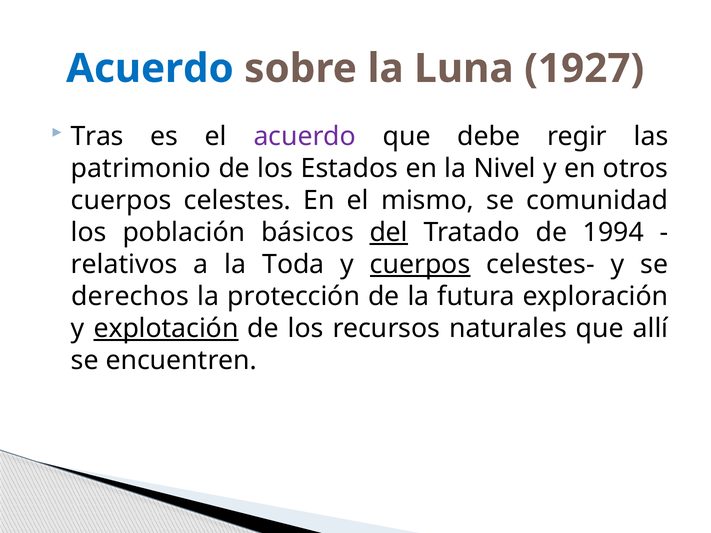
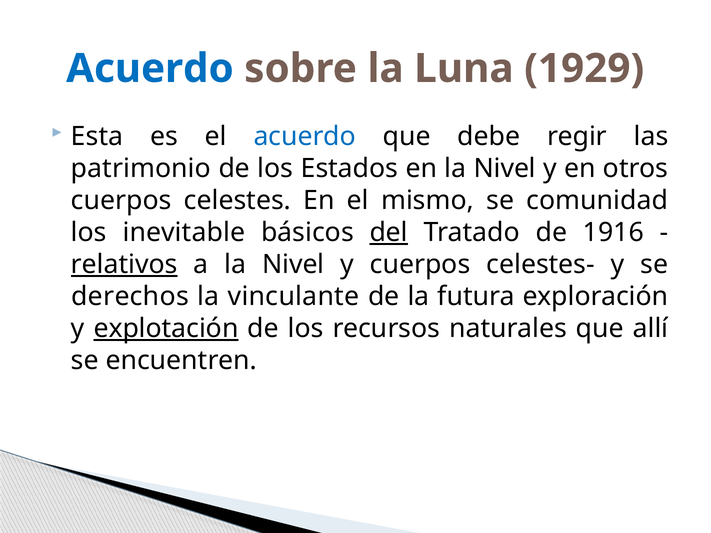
1927: 1927 -> 1929 (584, 69)
Tras: Tras -> Esta (97, 137)
acuerdo colour: purple -> blue (305, 137)
población: población -> inevitable (184, 233)
1994: 1994 -> 1916 (613, 233)
relativos underline: none -> present (124, 265)
a la Toda: Toda -> Nivel (293, 265)
cuerpos underline: present -> none (420, 265)
protección: protección -> vinculante (294, 297)
